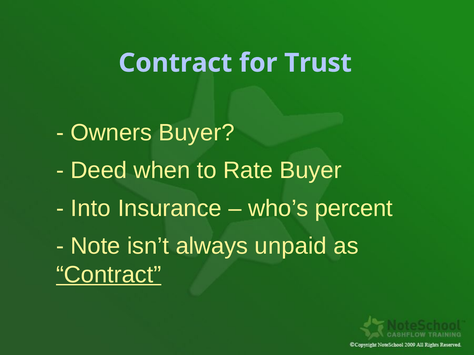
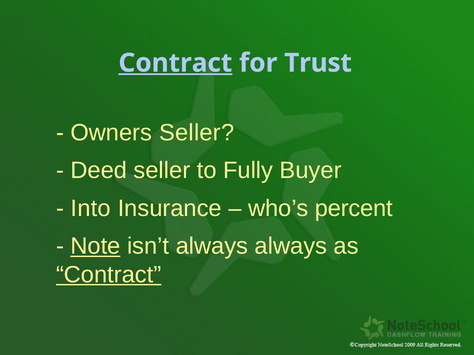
Contract underline: none -> present (175, 63)
Owners Buyer: Buyer -> Seller (197, 133)
Deed when: when -> seller (162, 171)
Rate: Rate -> Fully (248, 171)
Note underline: none -> present (95, 246)
always unpaid: unpaid -> always (291, 246)
